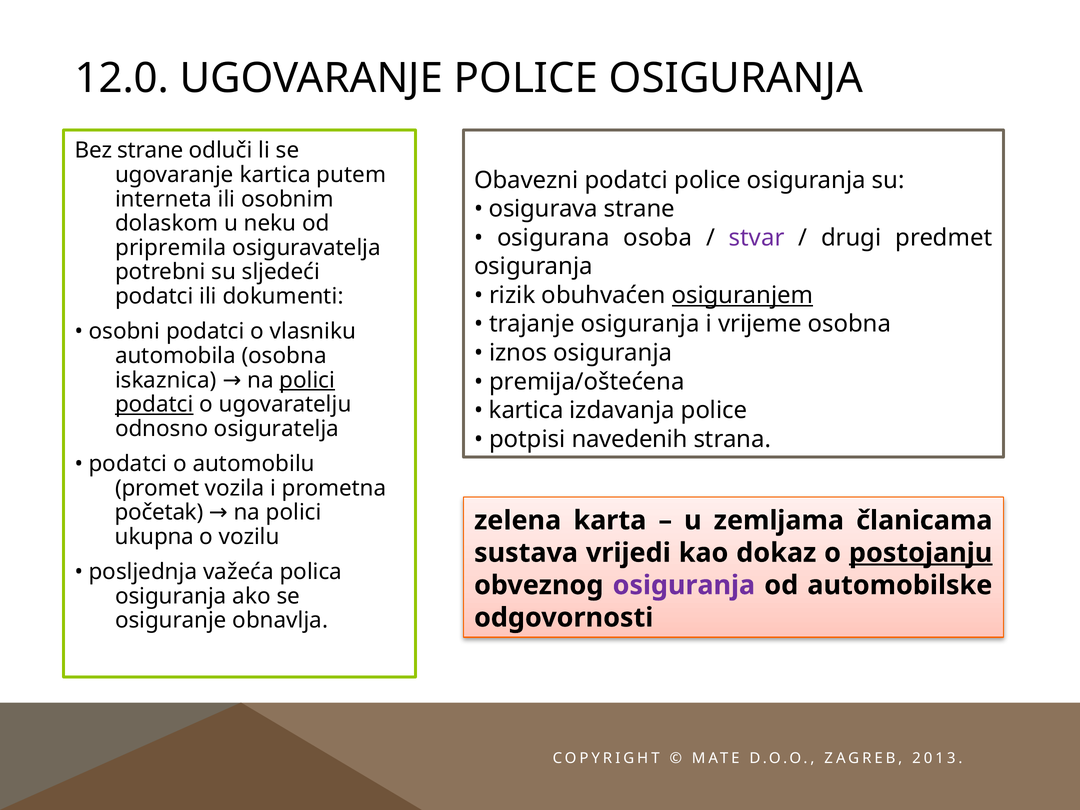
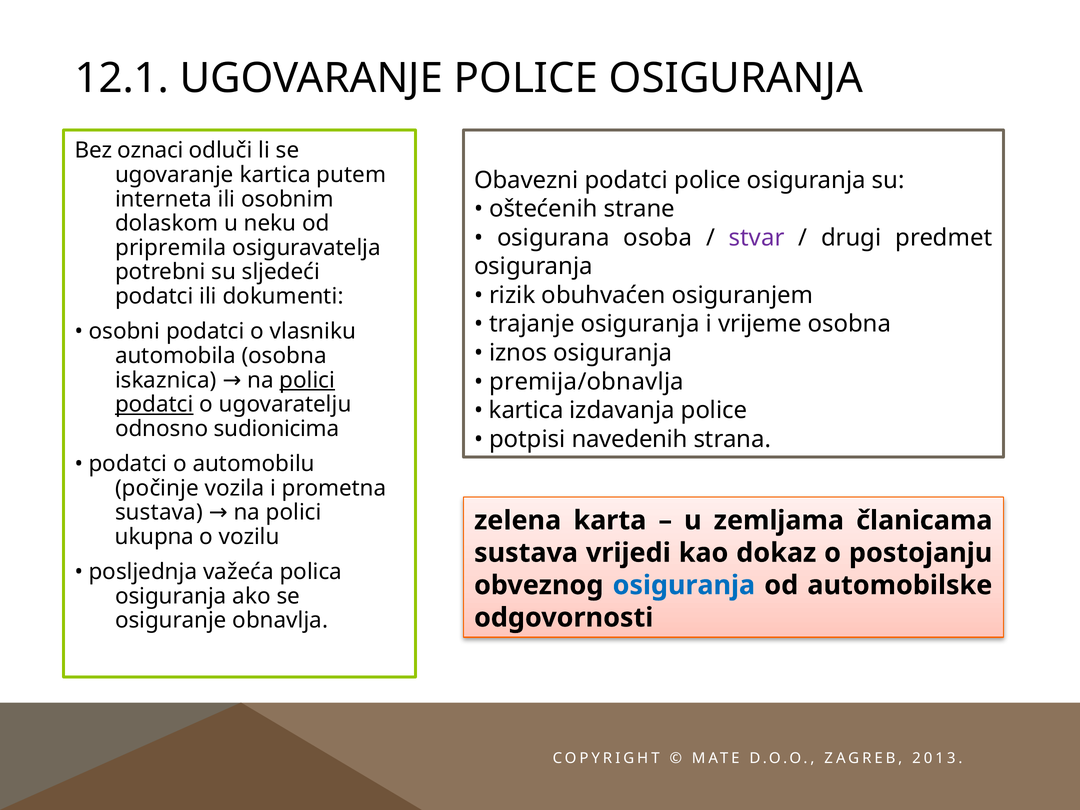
12.0: 12.0 -> 12.1 (122, 78)
Bez strane: strane -> oznaci (151, 150)
osigurava: osigurava -> oštećenih (543, 209)
osiguranjem underline: present -> none (742, 295)
premija/oštećena: premija/oštećena -> premija/obnavlja (587, 382)
osiguratelja: osiguratelja -> sudionicima (277, 429)
promet: promet -> počinje (157, 488)
početak: početak -> sustava (159, 512)
postojanju underline: present -> none (921, 553)
osiguranja colour: purple -> blue (684, 585)
